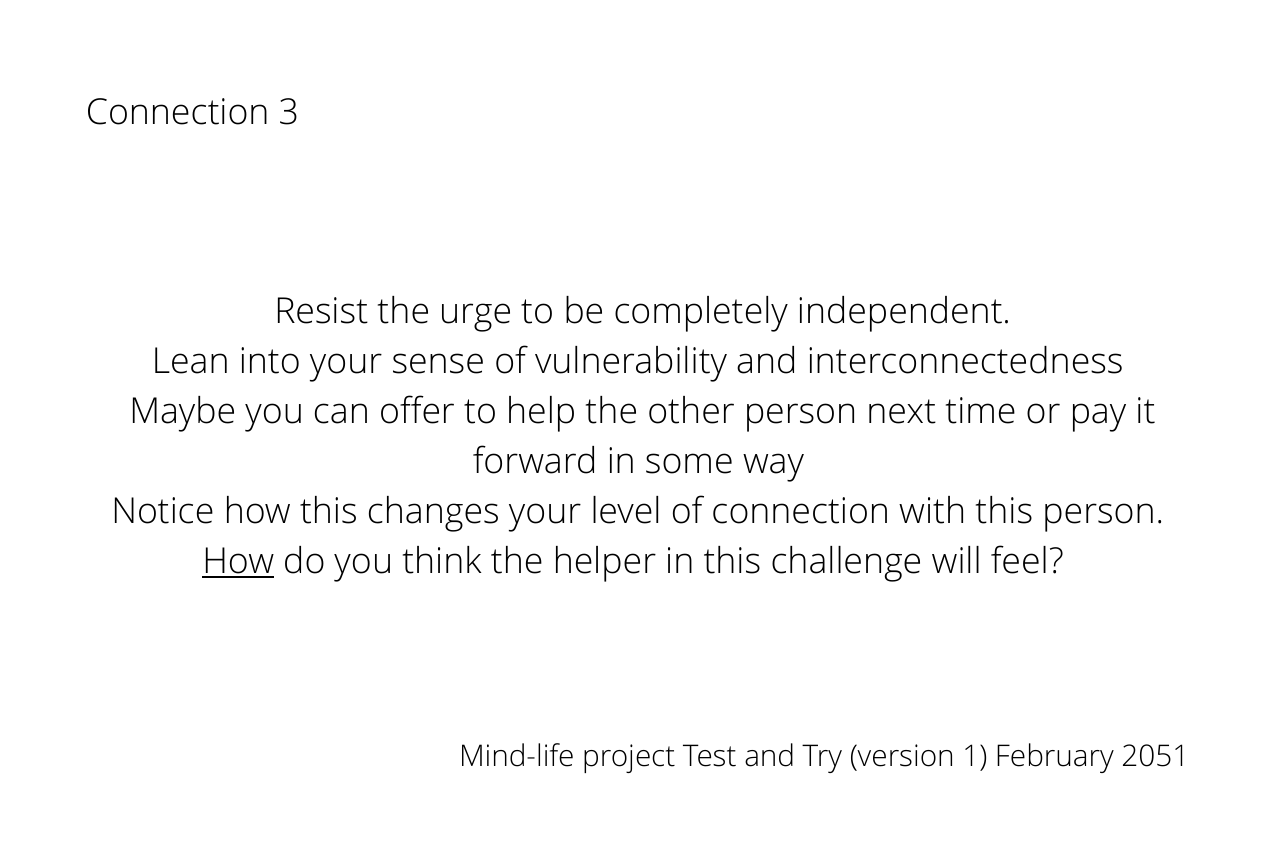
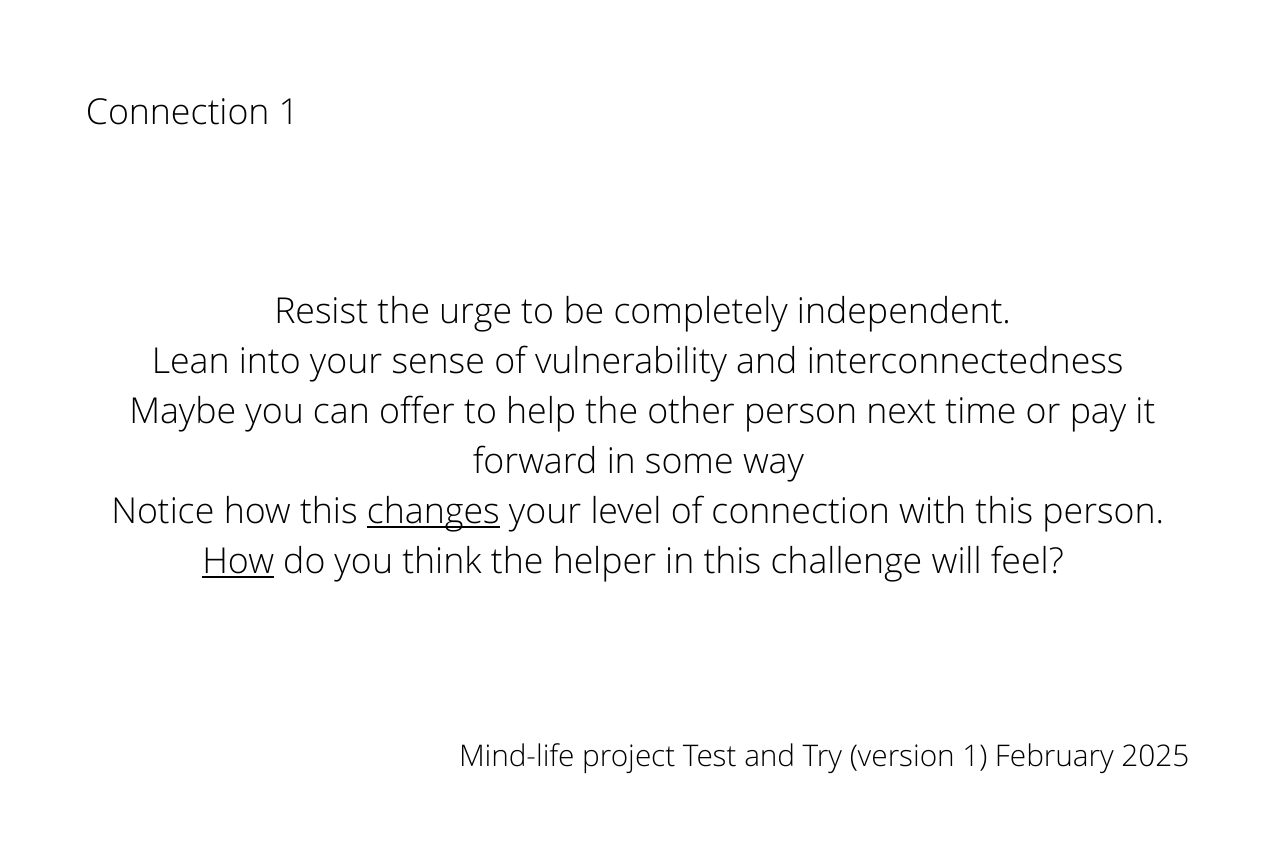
Connection 3: 3 -> 1 (289, 112)
changes underline: none -> present (433, 512)
2051: 2051 -> 2025 (1155, 757)
